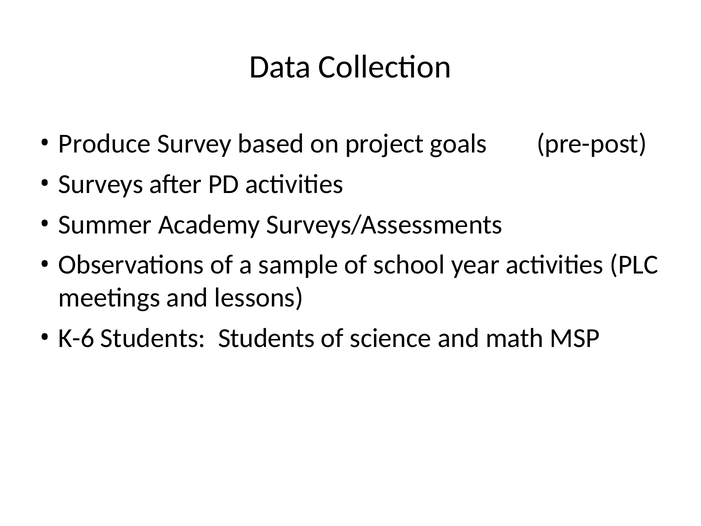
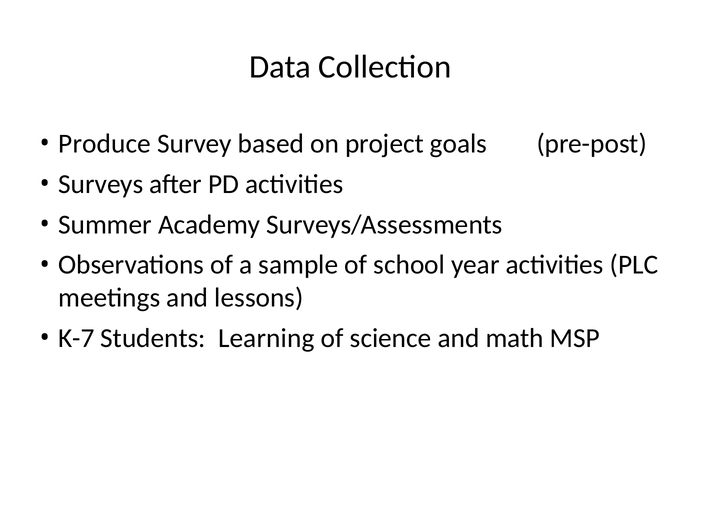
K-6: K-6 -> K-7 (76, 338)
Students Students: Students -> Learning (266, 338)
